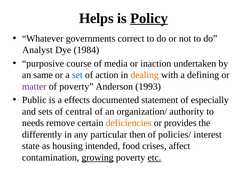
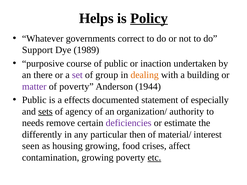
Analyst: Analyst -> Support (37, 50)
1984: 1984 -> 1989 (86, 50)
of media: media -> public (116, 64)
same: same -> there (43, 75)
set colour: blue -> purple (77, 75)
action: action -> group (107, 75)
defining: defining -> building (203, 75)
1993: 1993 -> 1944 (148, 87)
sets underline: none -> present (45, 112)
central: central -> agency (79, 112)
deficiencies colour: orange -> purple (129, 123)
provides: provides -> estimate (180, 123)
policies/: policies/ -> material/ (175, 135)
state: state -> seen (31, 146)
housing intended: intended -> growing (102, 146)
growing underline: present -> none (98, 158)
